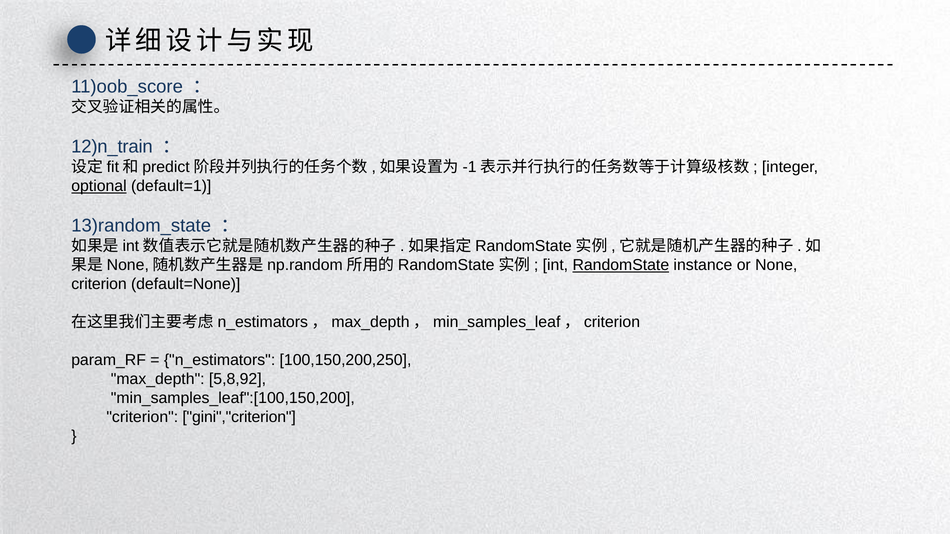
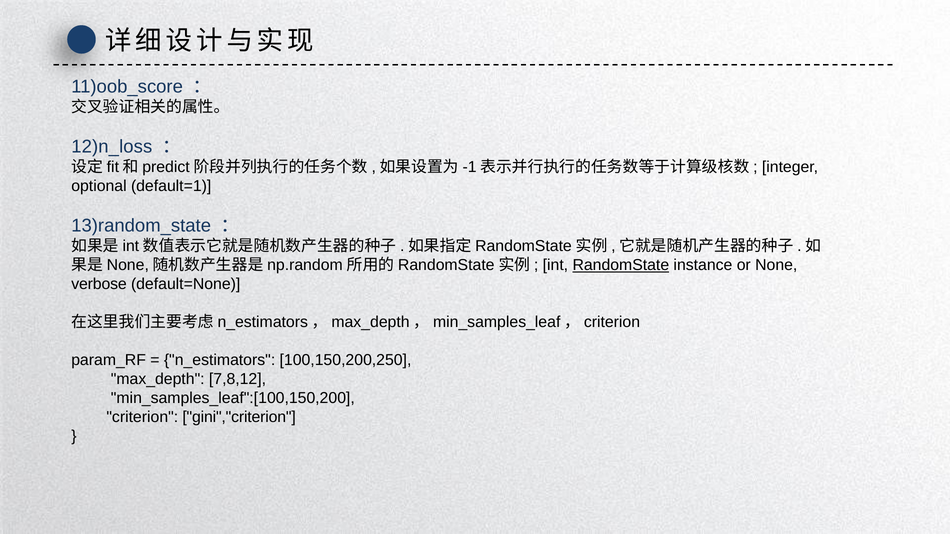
12)n_train: 12)n_train -> 12)n_loss (112, 147)
optional underline: present -> none (99, 186)
criterion: criterion -> verbose (99, 284)
5,8,92: 5,8,92 -> 7,8,12 (238, 379)
